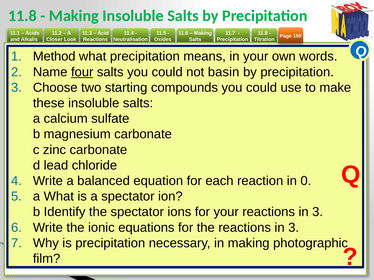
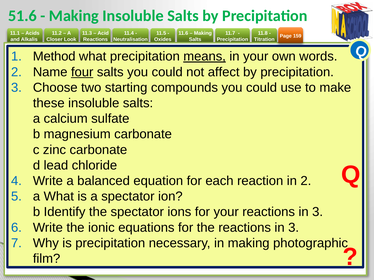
11.8: 11.8 -> 51.6 (22, 16)
means underline: none -> present (205, 57)
basin: basin -> affect (224, 72)
in 0: 0 -> 2 (306, 181)
